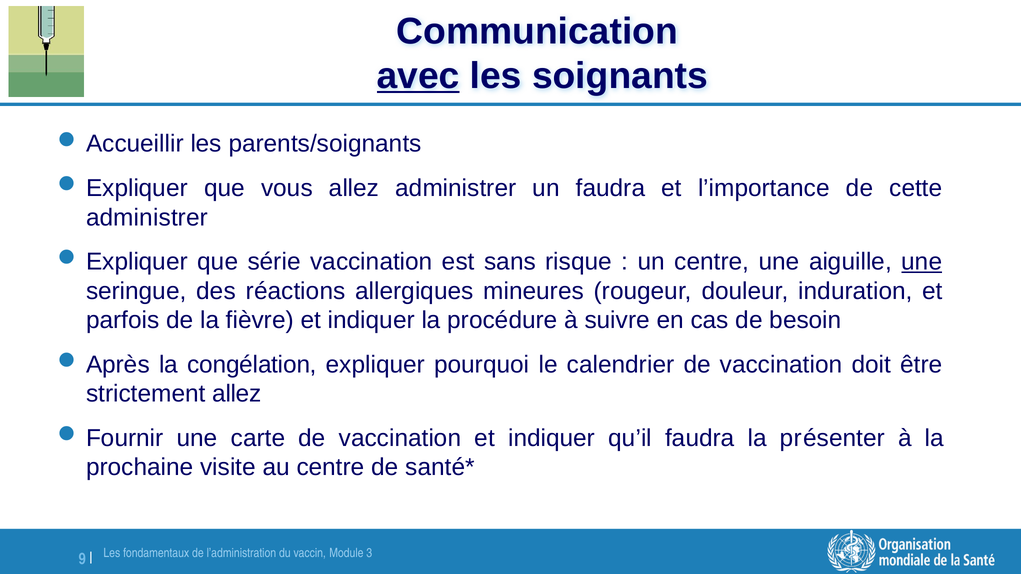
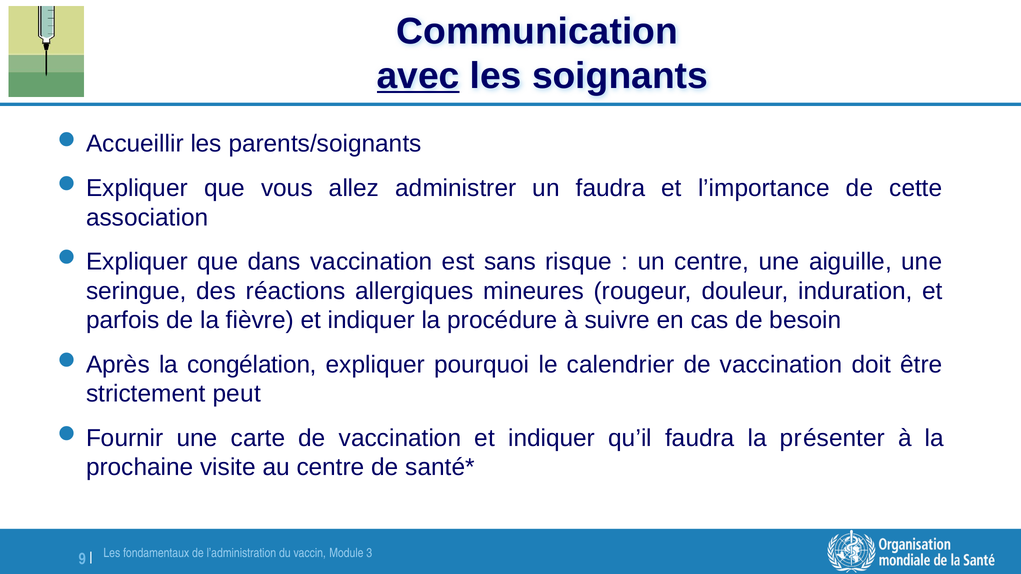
administrer: administrer -> association (147, 218)
série: série -> dans (274, 262)
une underline: present -> none (922, 262)
strictement allez: allez -> peut (237, 394)
